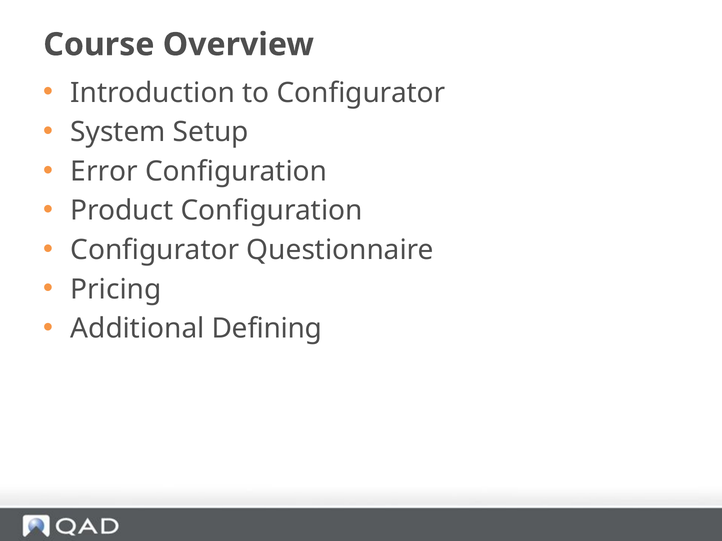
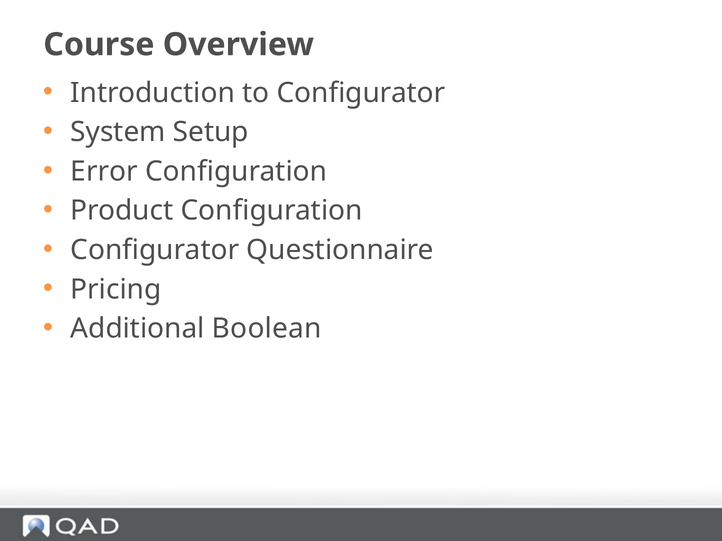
Defining: Defining -> Boolean (267, 329)
